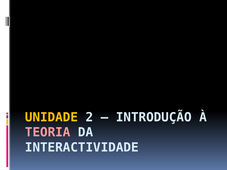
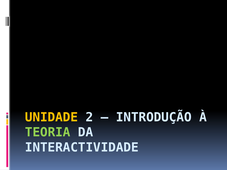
TEORIA colour: pink -> light green (48, 133)
